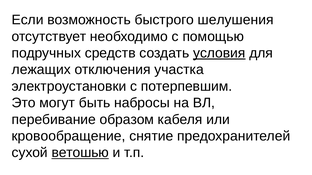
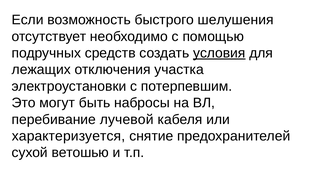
образом: образом -> лучевой (127, 120)
кровообращение: кровообращение -> характеризуется (69, 136)
ветошью underline: present -> none (80, 153)
